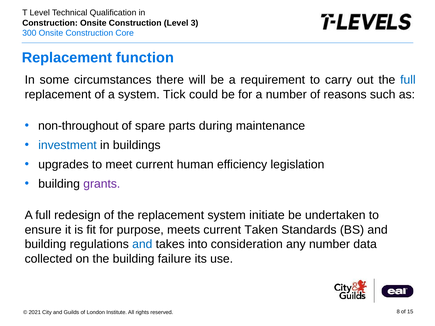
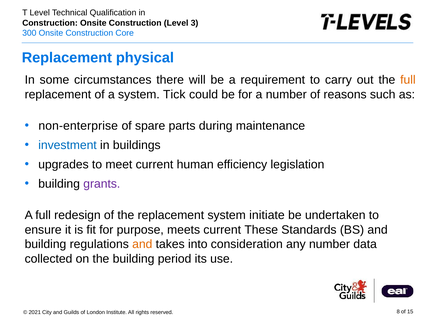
function: function -> physical (145, 58)
full colour: blue -> orange (408, 80)
non-throughout: non-throughout -> non-enterprise (78, 126)
Taken: Taken -> These (261, 230)
and colour: blue -> orange (142, 244)
failure: failure -> period (175, 259)
